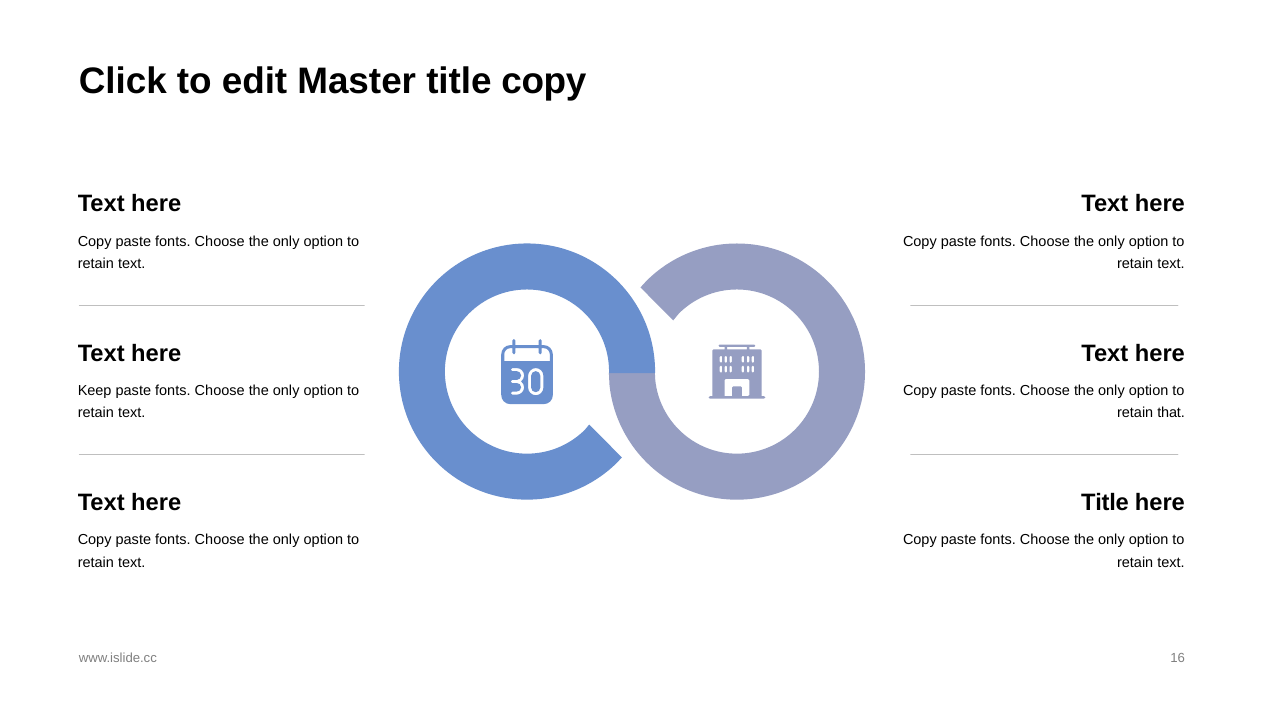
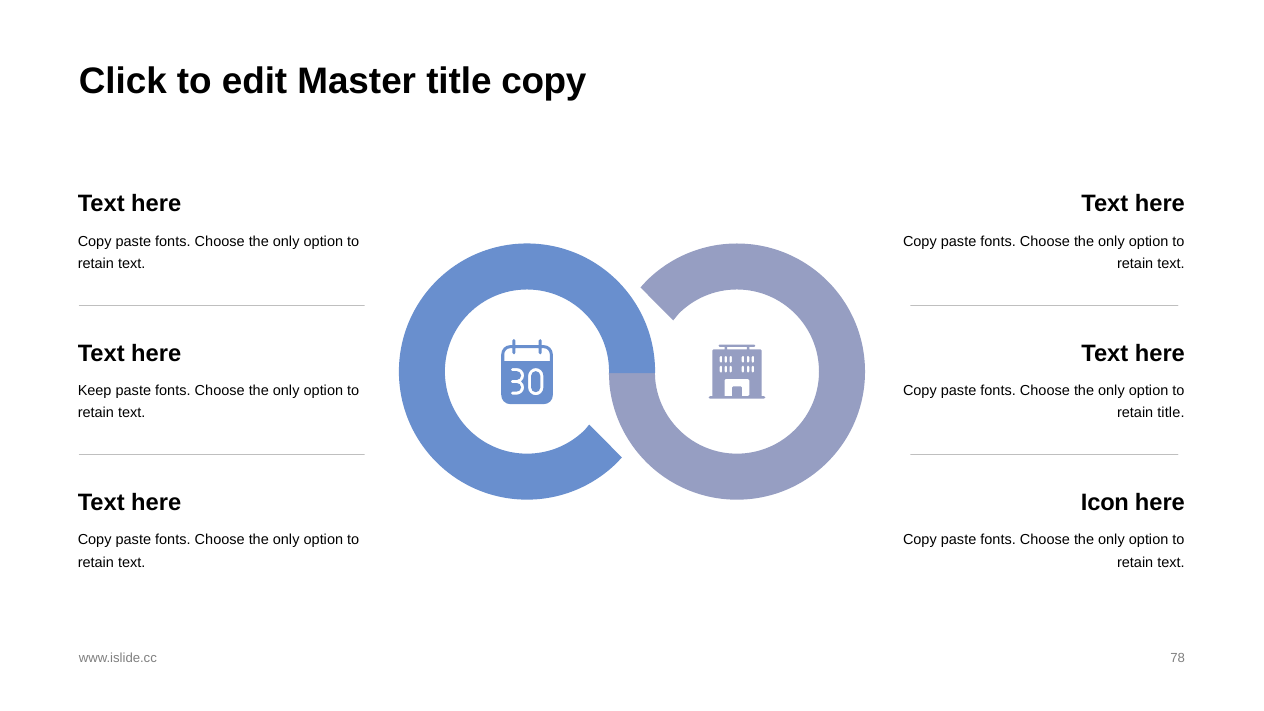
retain that: that -> title (1171, 413)
Title: Title -> Icon (1105, 503)
16: 16 -> 78 (1178, 658)
